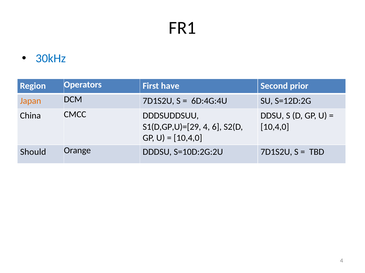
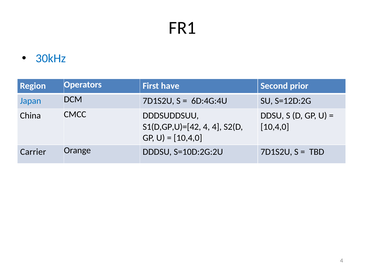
Japan colour: orange -> blue (31, 101)
S1(D,GP,U)=[29: S1(D,GP,U)=[29 -> S1(D,GP,U)=[42 (172, 127)
4 6: 6 -> 4 (217, 127)
Should: Should -> Carrier (33, 152)
